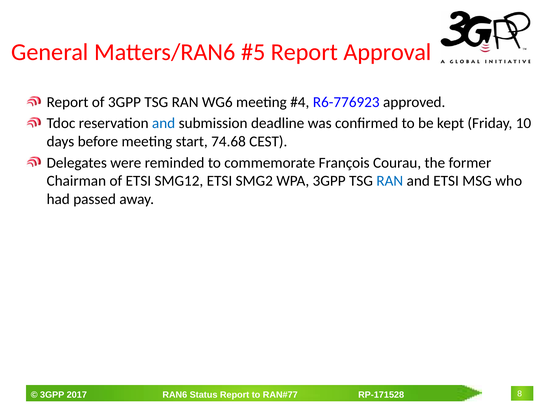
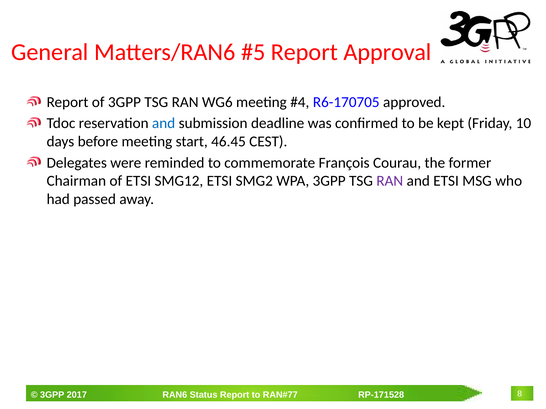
R6-776923: R6-776923 -> R6-170705 (346, 102)
74.68: 74.68 -> 46.45 (229, 142)
RAN colour: blue -> purple (390, 181)
